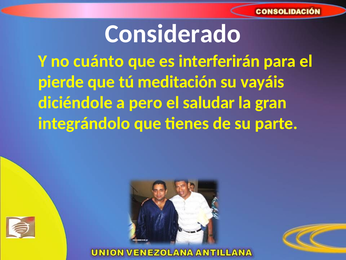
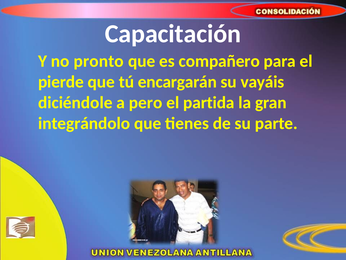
Considerado: Considerado -> Capacitación (173, 34)
cuánto: cuánto -> pronto (99, 61)
interferirán: interferirán -> compañero (219, 61)
meditación: meditación -> encargarán (177, 82)
saludar: saludar -> partida (209, 103)
